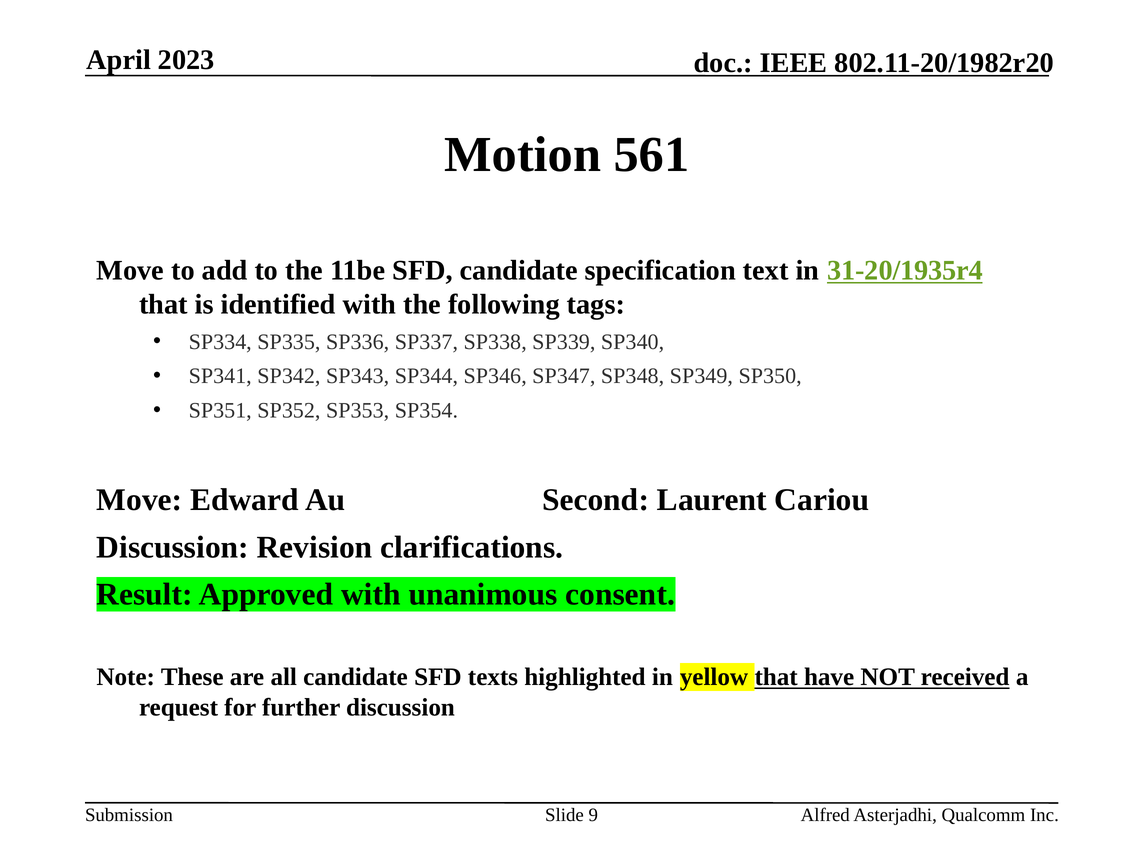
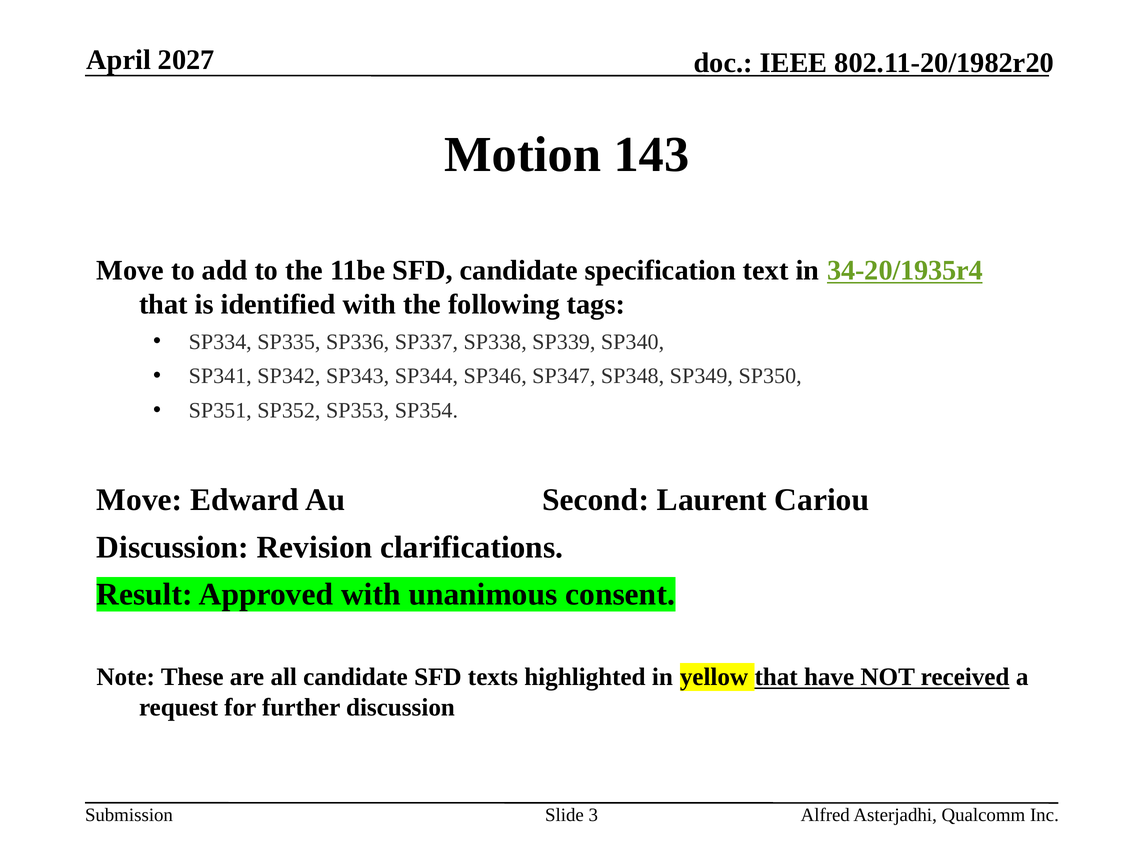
2023: 2023 -> 2027 (186, 60)
561: 561 -> 143 (651, 155)
31-20/1935r4: 31-20/1935r4 -> 34-20/1935r4 (905, 270)
9: 9 -> 3 (593, 816)
